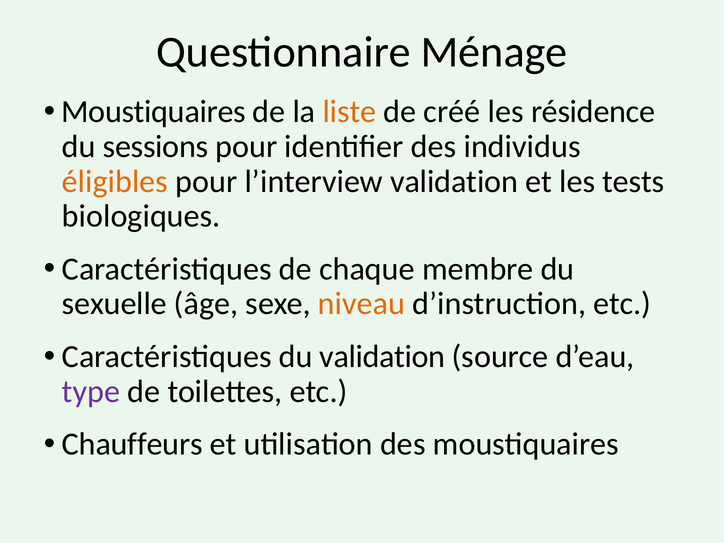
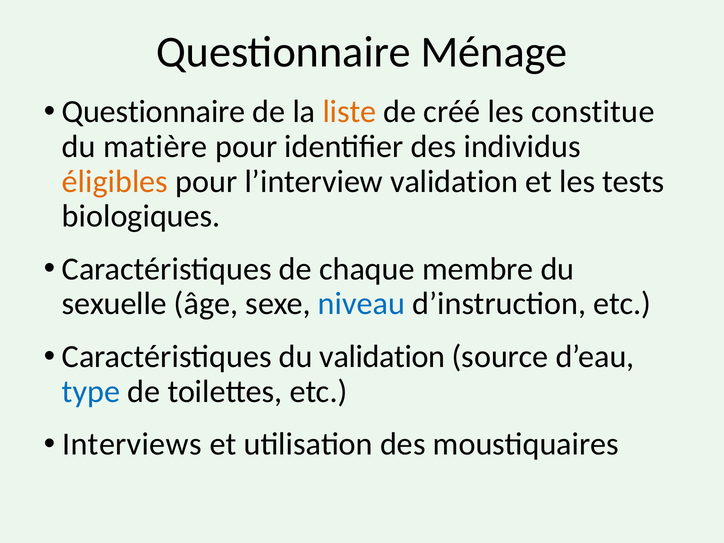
Moustiquaires: Moustiquaires -> Questionnaire (154, 112)
résidence: résidence -> constitue (593, 112)
sessions: sessions -> matière (155, 147)
niveau colour: orange -> blue (361, 304)
type colour: purple -> blue (91, 391)
Chauffeurs: Chauffeurs -> Interviews (132, 444)
